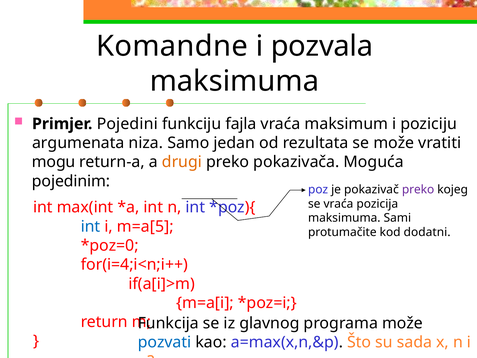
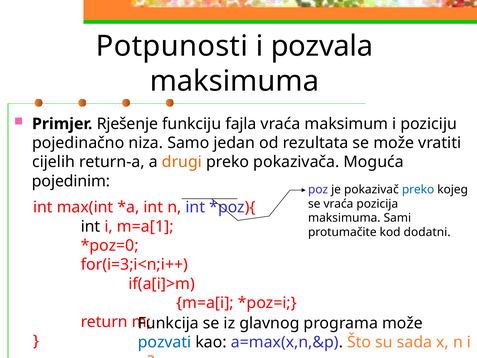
Komandne: Komandne -> Potpunosti (172, 46)
Pojedini: Pojedini -> Rješenje (127, 124)
argumenata: argumenata -> pojedinačno (78, 143)
mogu: mogu -> cijelih (54, 162)
preko colour: purple -> blue (418, 189)
int colour: blue -> black (91, 226)
m=a[5: m=a[5 -> m=a[1 (145, 226)
for(i=4;i<n;i++: for(i=4;i<n;i++ -> for(i=3;i<n;i++ (134, 264)
